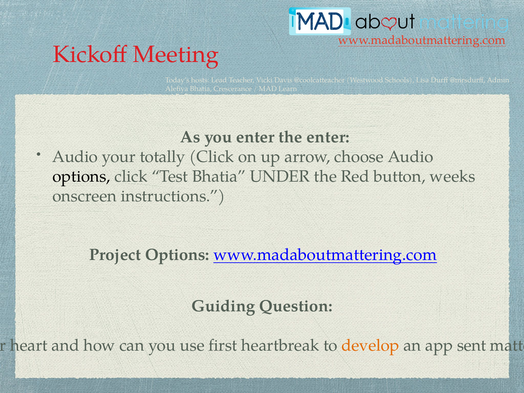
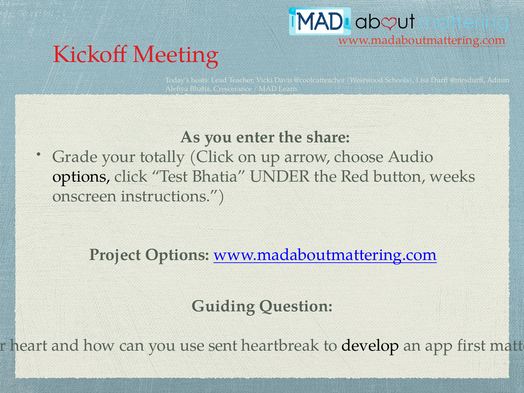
the enter: enter -> share (328, 137)
Audio: Audio -> Grade (75, 157)
first: first -> sent (223, 345)
develop colour: orange -> black (371, 345)
sent: sent -> first (472, 345)
